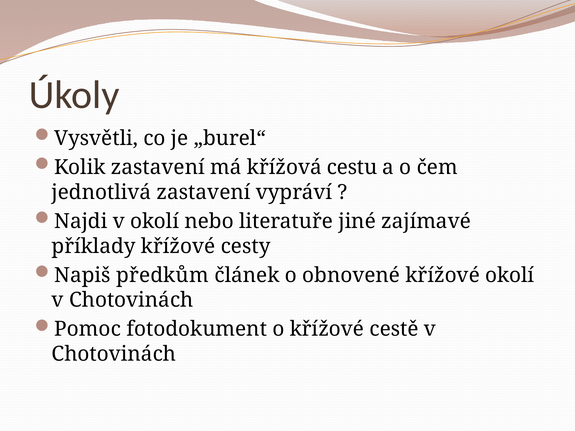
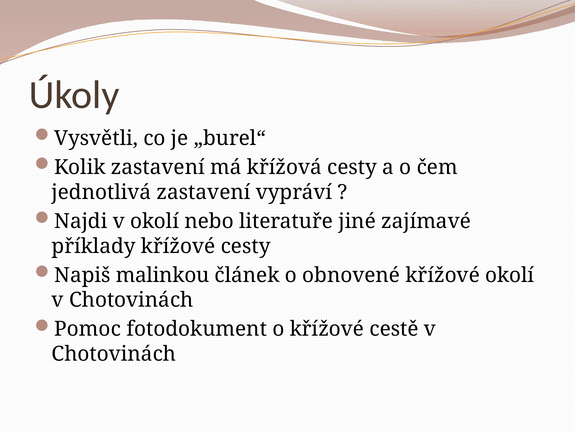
křížová cestu: cestu -> cesty (352, 168)
předkům: předkům -> malinkou (163, 275)
